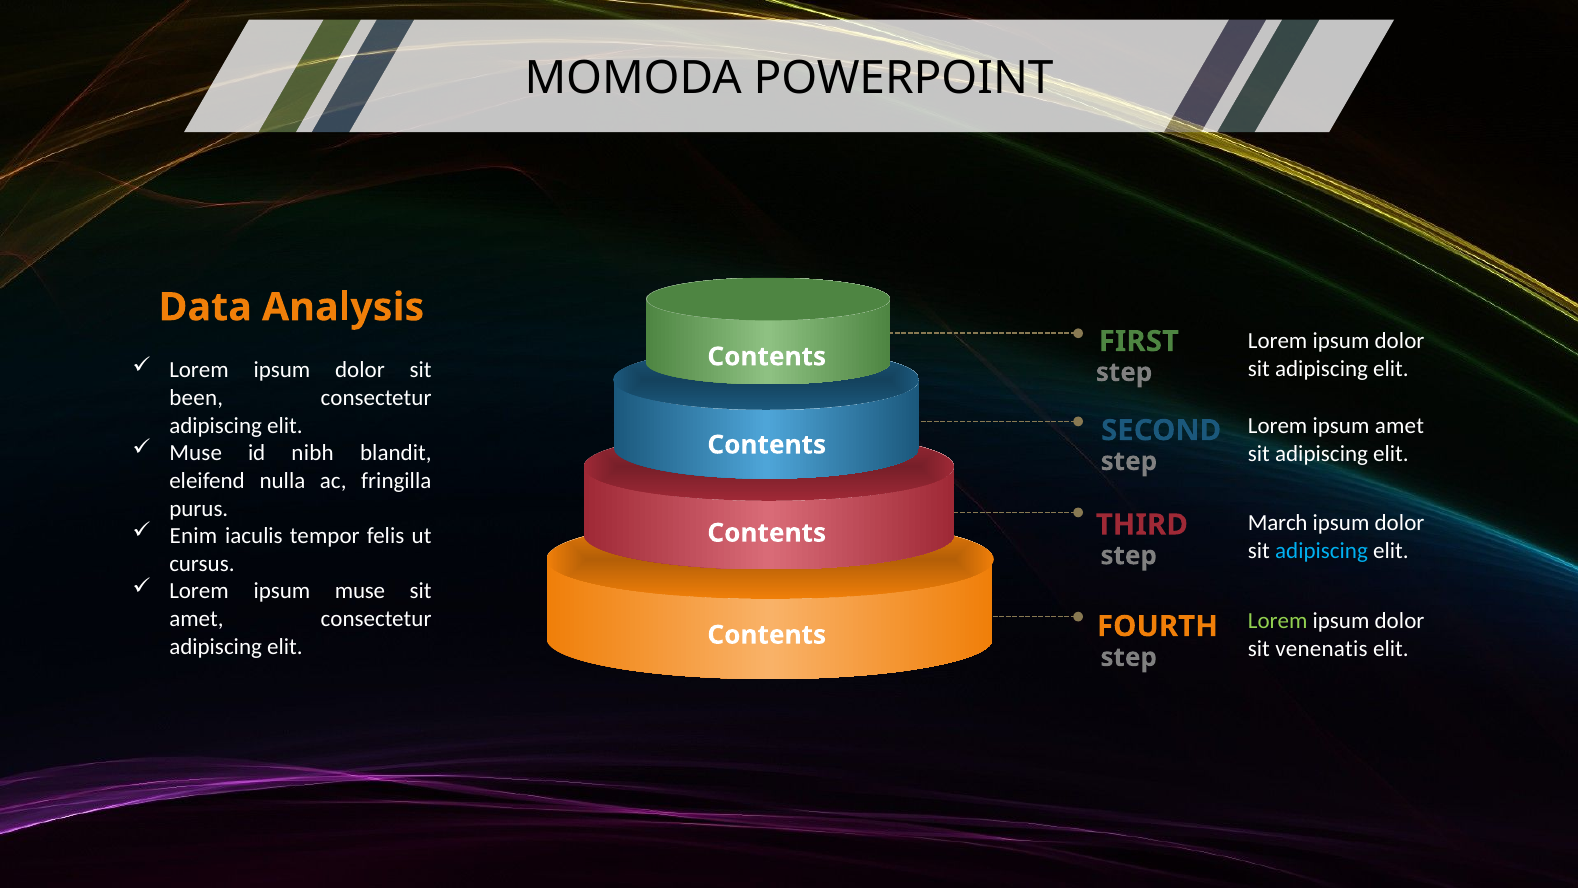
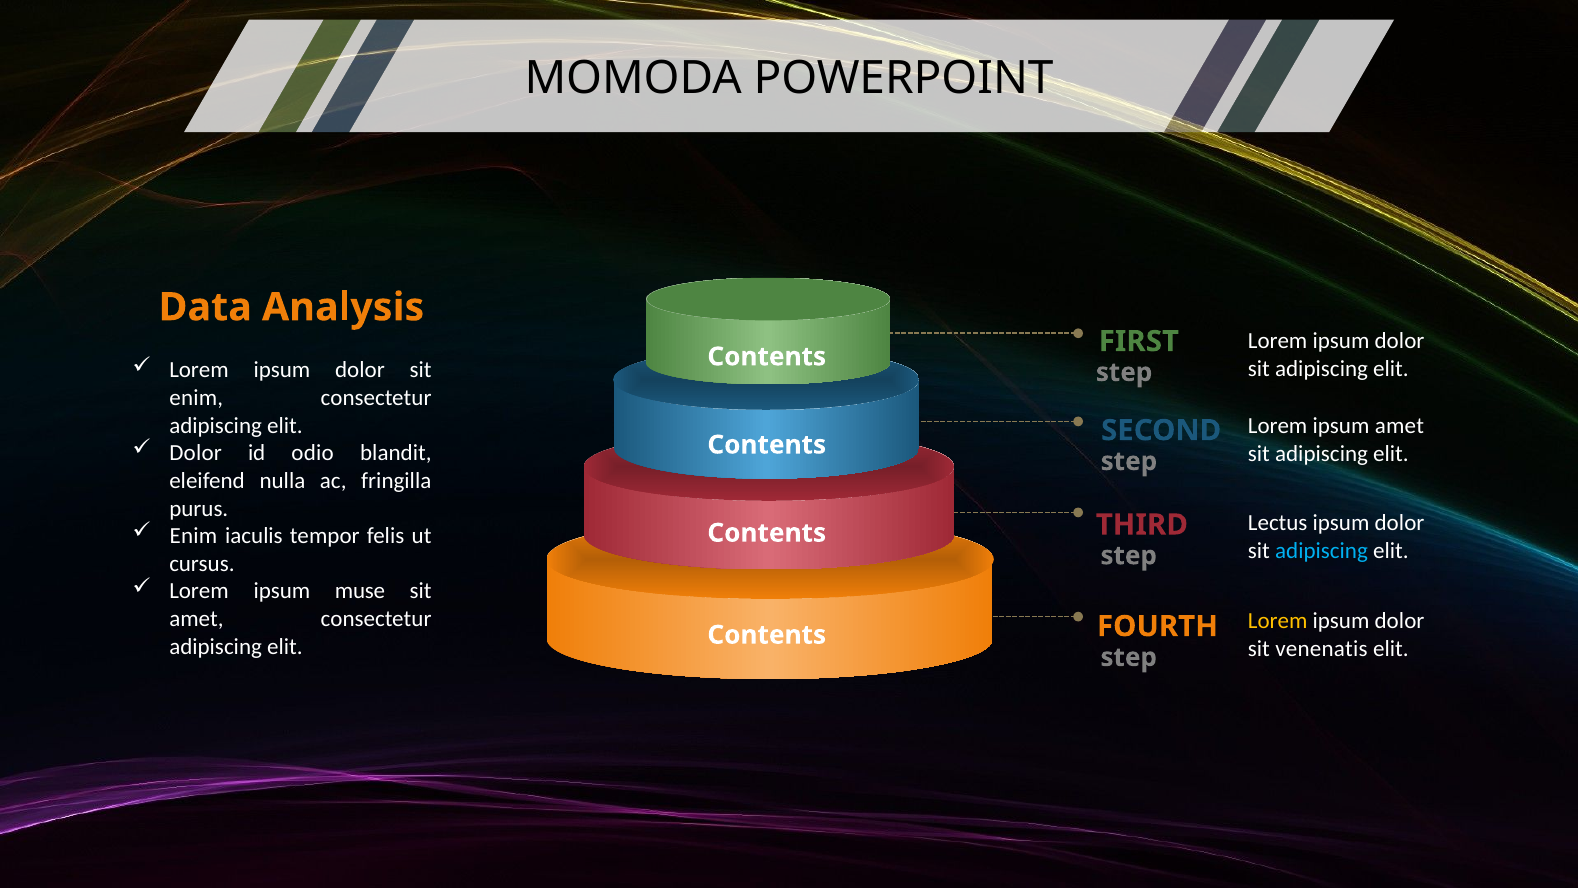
been: been -> enim (196, 398)
Muse: Muse -> Dolor (196, 453)
nibh: nibh -> odio (313, 453)
March: March -> Lectus (1278, 523)
Lorem colour: light green -> yellow (1278, 621)
